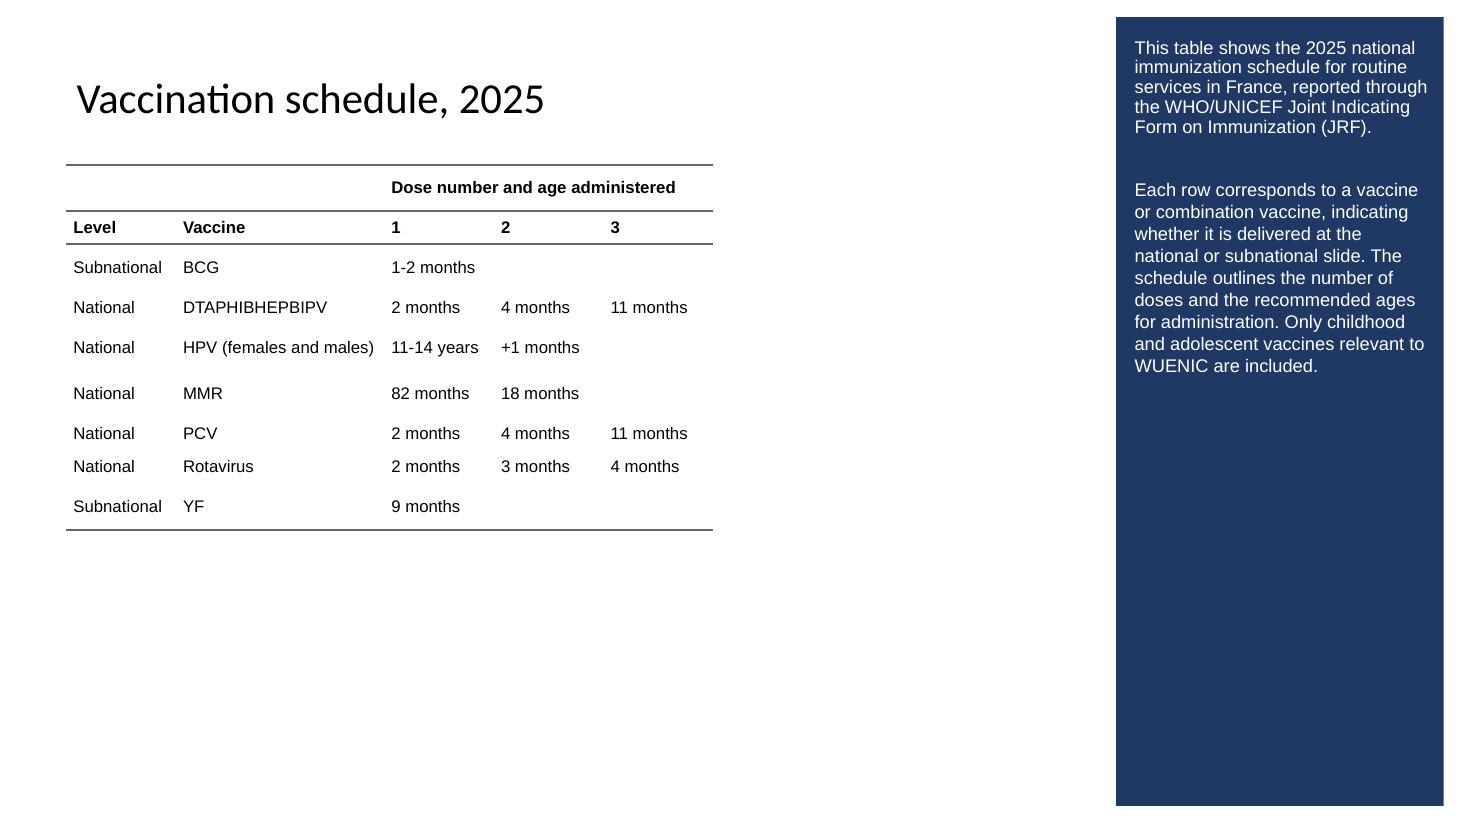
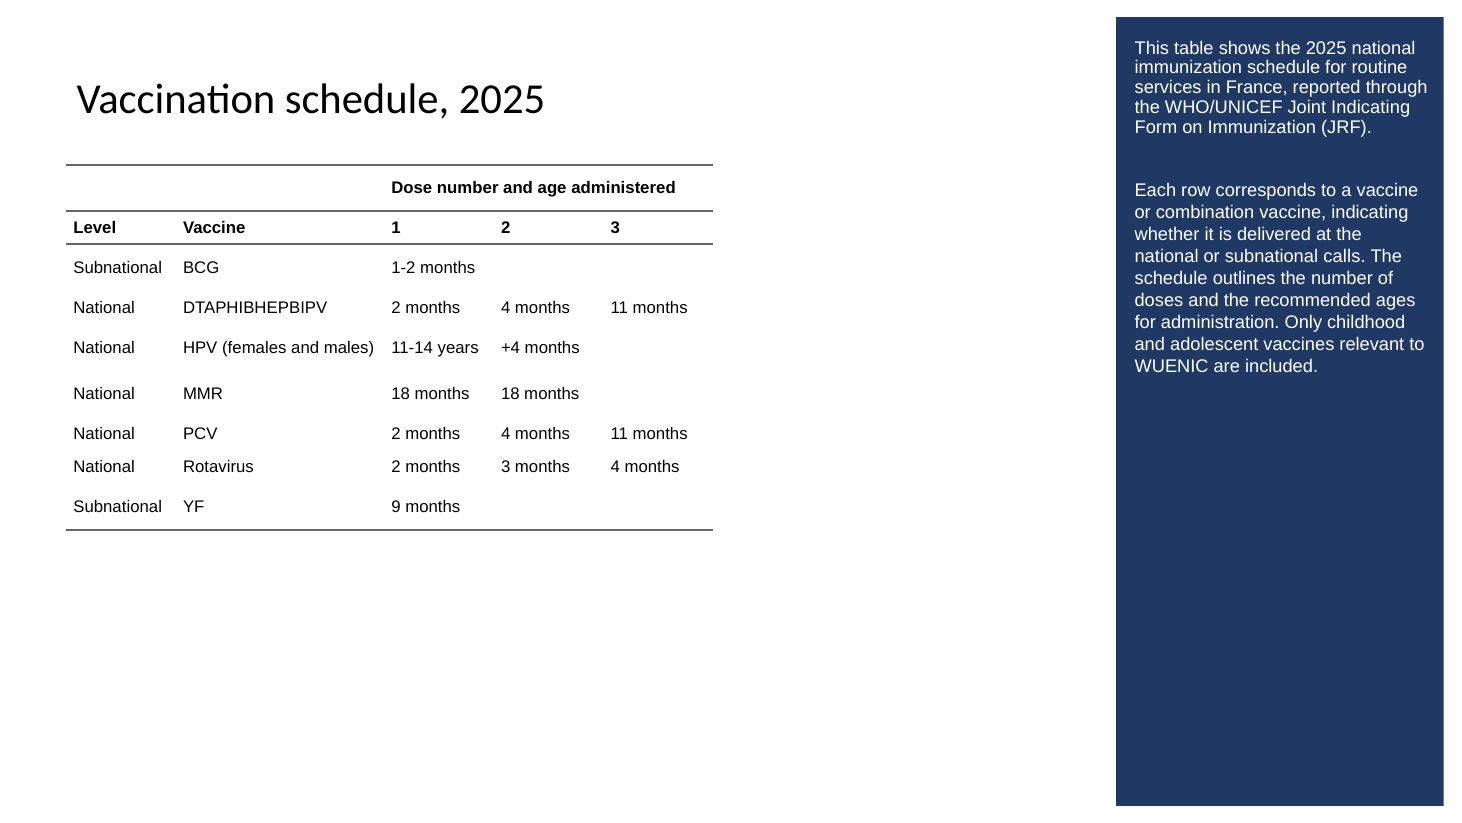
slide: slide -> calls (1344, 256)
+1: +1 -> +4 (511, 347)
MMR 82: 82 -> 18 (401, 393)
